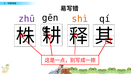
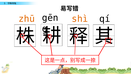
zhū colour: purple -> orange (27, 19)
